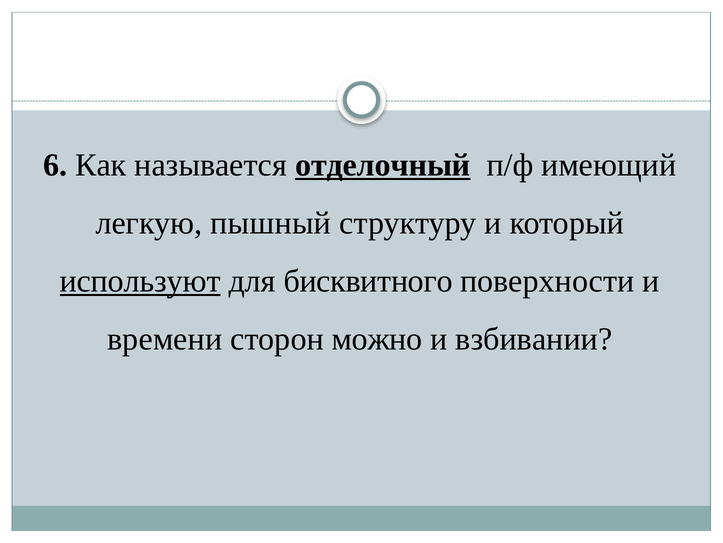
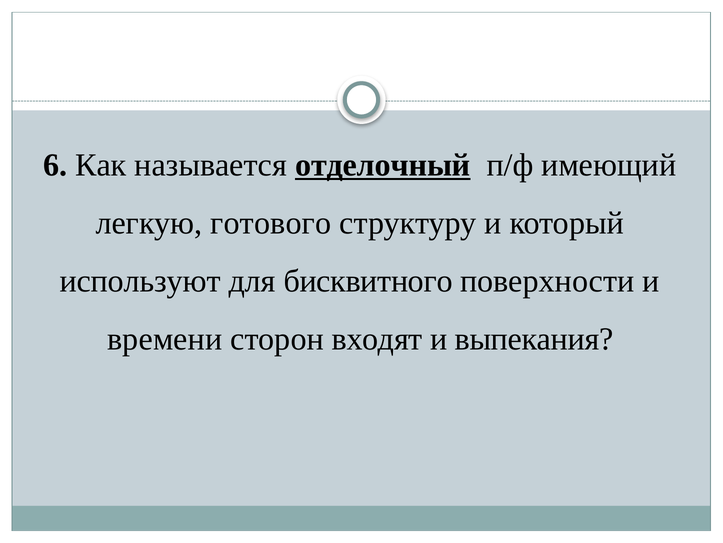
пышный: пышный -> готового (271, 223)
используют underline: present -> none (140, 281)
можно: можно -> входят (377, 339)
взбивании: взбивании -> выпекания (534, 339)
